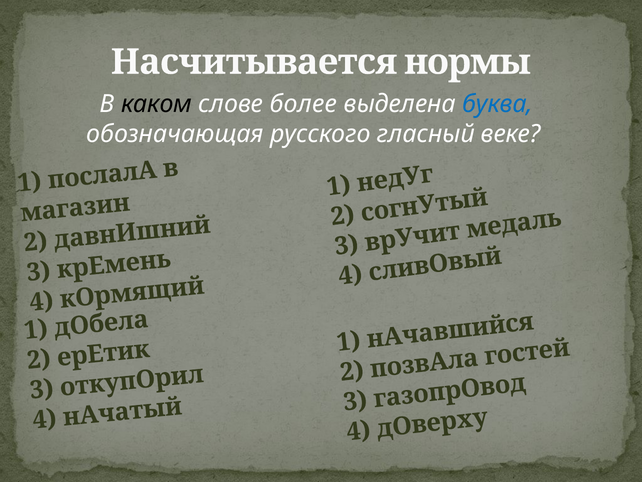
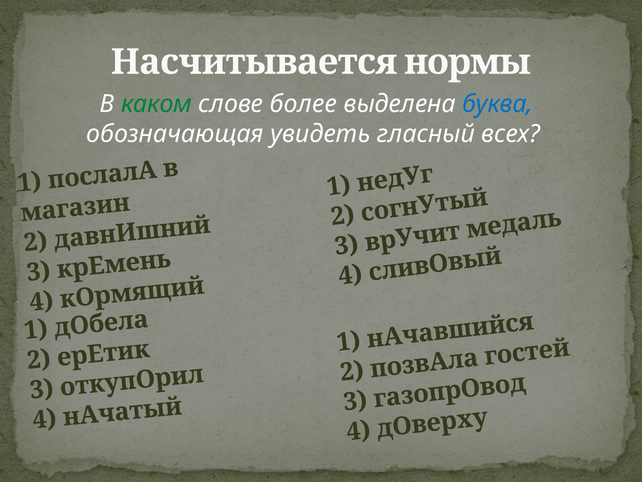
каком colour: black -> green (157, 104)
русского: русского -> увидеть (320, 134)
веке: веке -> всех (511, 134)
